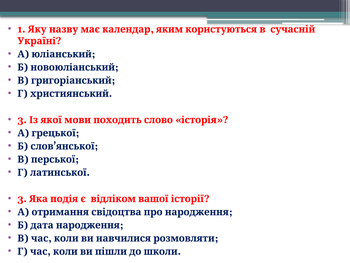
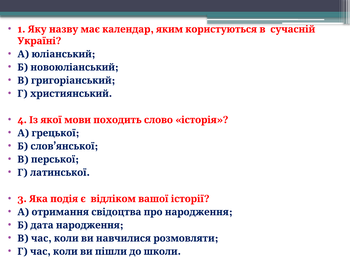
3: 3 -> 4 (22, 120)
